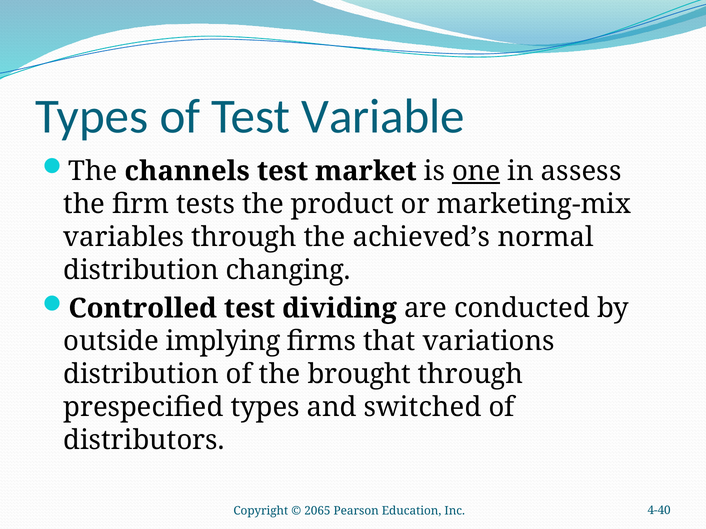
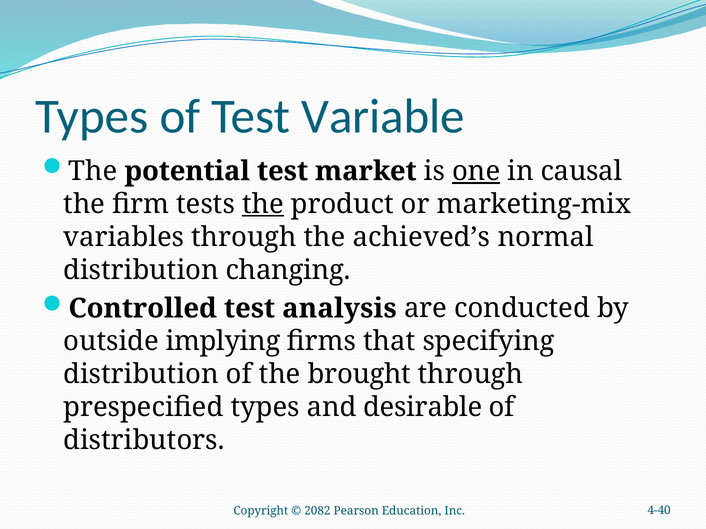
channels: channels -> potential (187, 171)
assess: assess -> causal (581, 171)
the underline: none -> present (263, 204)
dividing: dividing -> analysis (339, 309)
variations: variations -> specifying (489, 342)
switched: switched -> desirable (423, 408)
2065: 2065 -> 2082 (317, 512)
